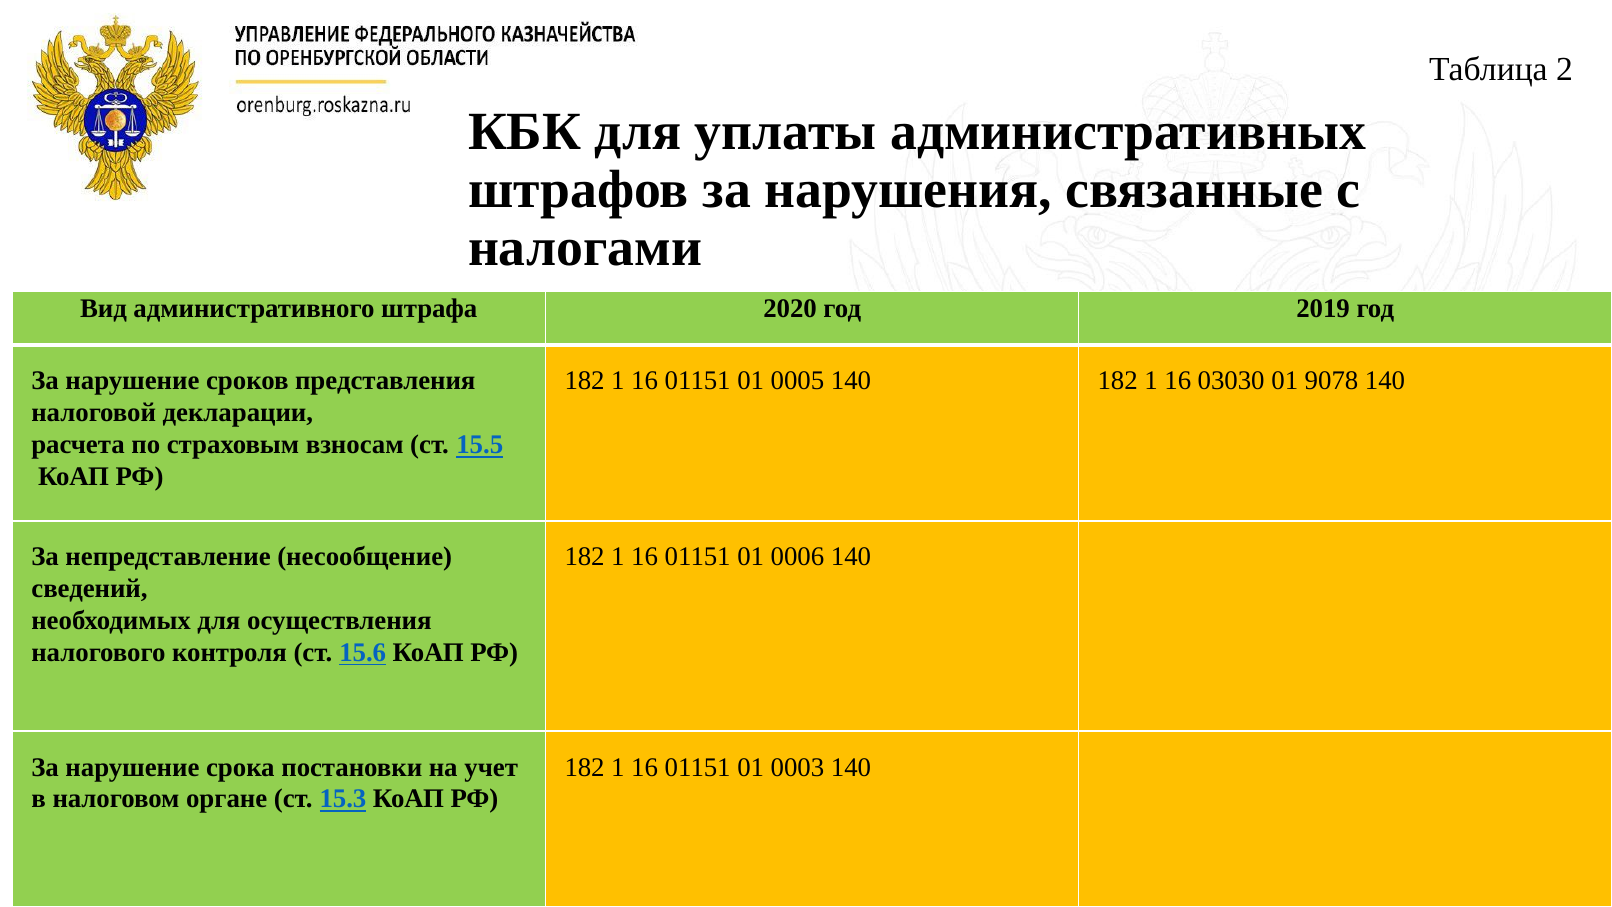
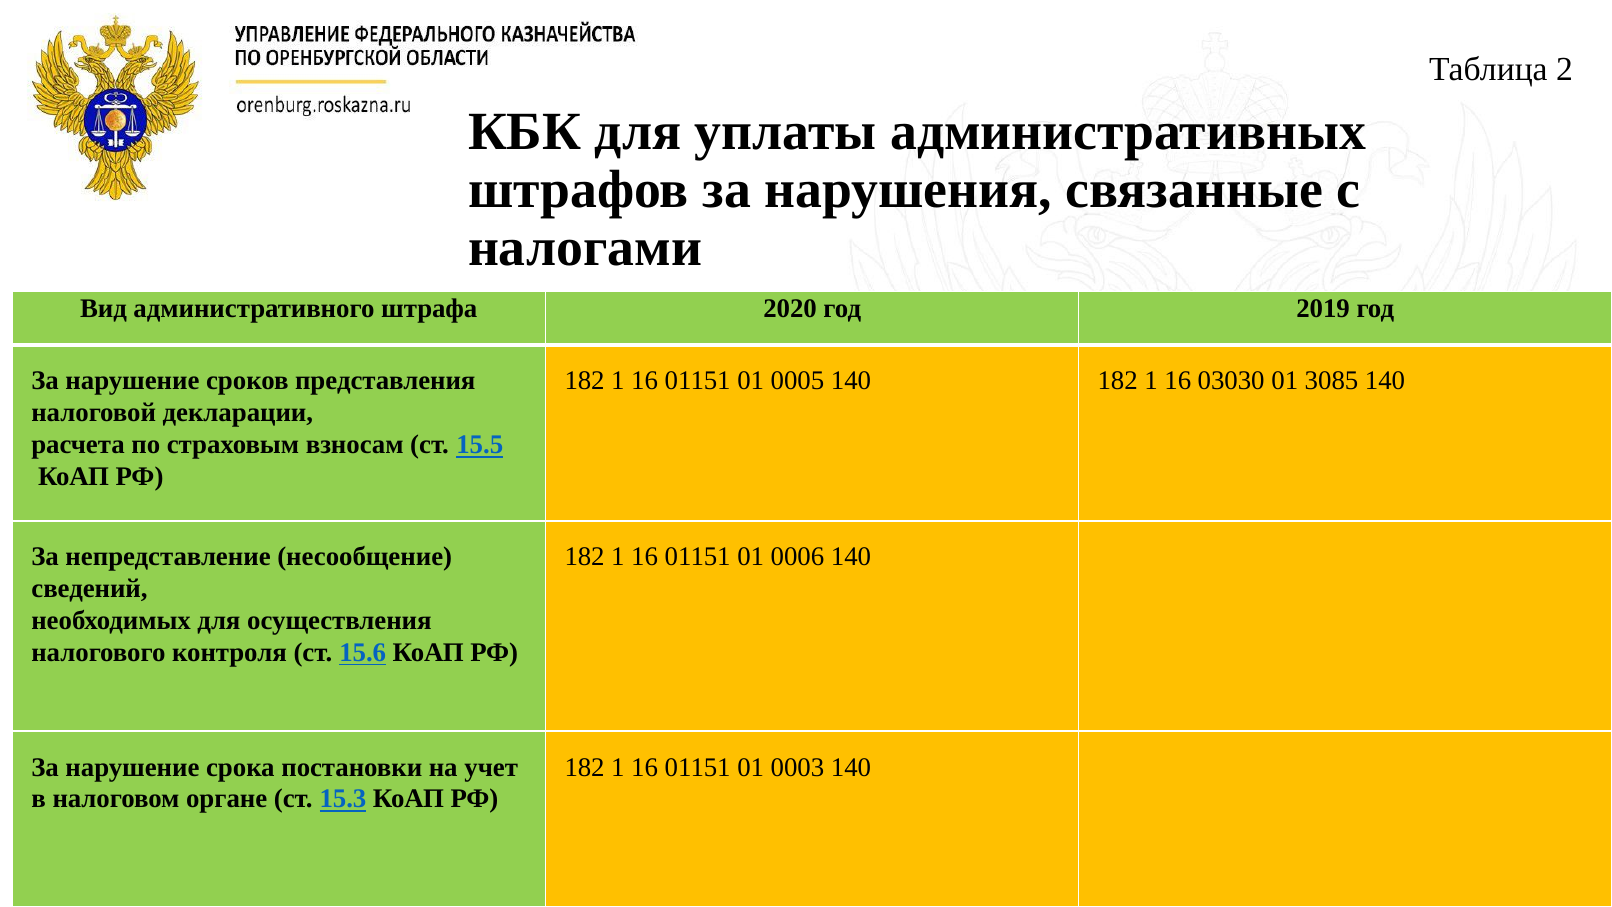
9078: 9078 -> 3085 (1332, 381)
